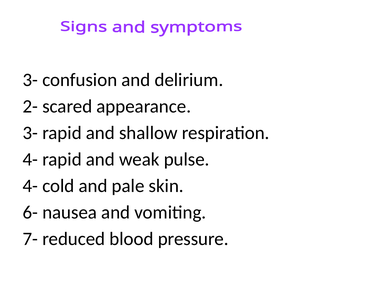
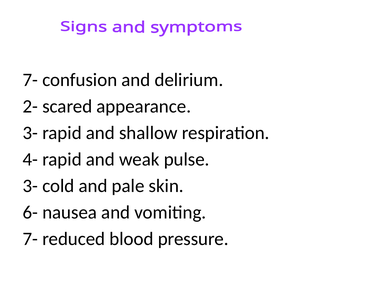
3-: 3- -> 7- (30, 80)
4-: 4- -> 3- (30, 186)
